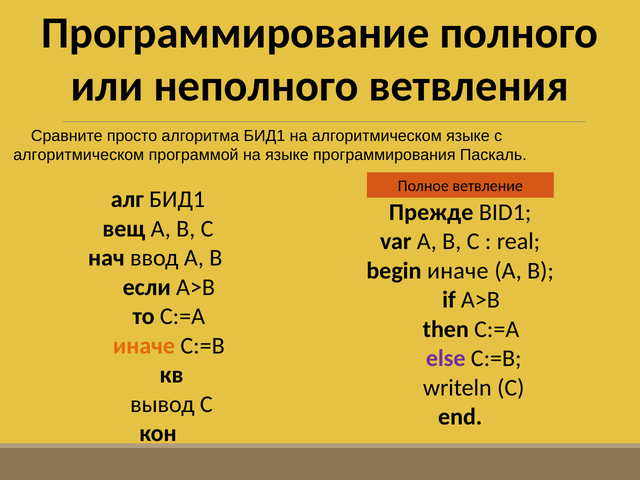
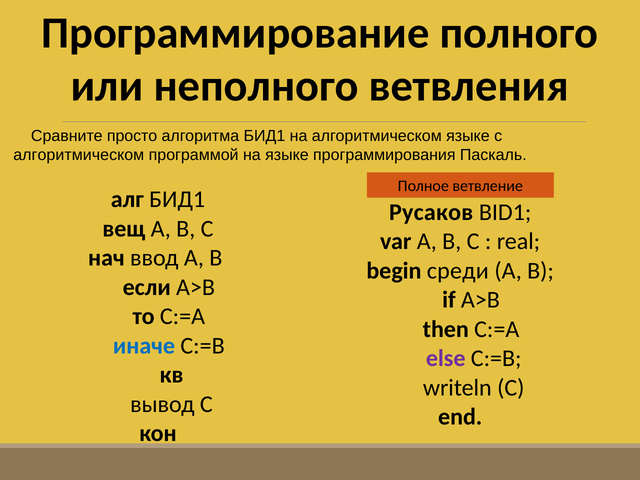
Прежде: Прежде -> Русаков (431, 212)
begin иначе: иначе -> среди (458, 271)
иначе colour: orange -> blue (144, 346)
